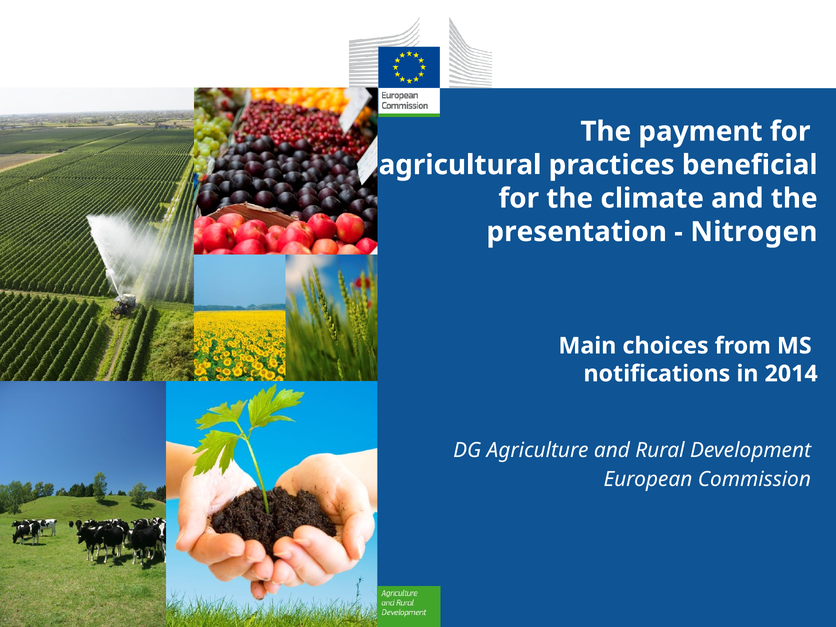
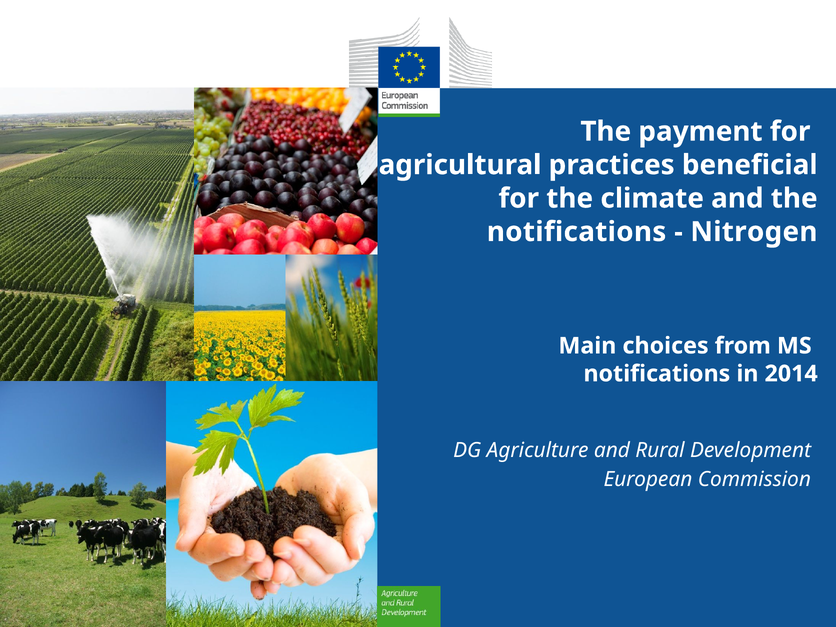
presentation: presentation -> notifications (577, 232)
